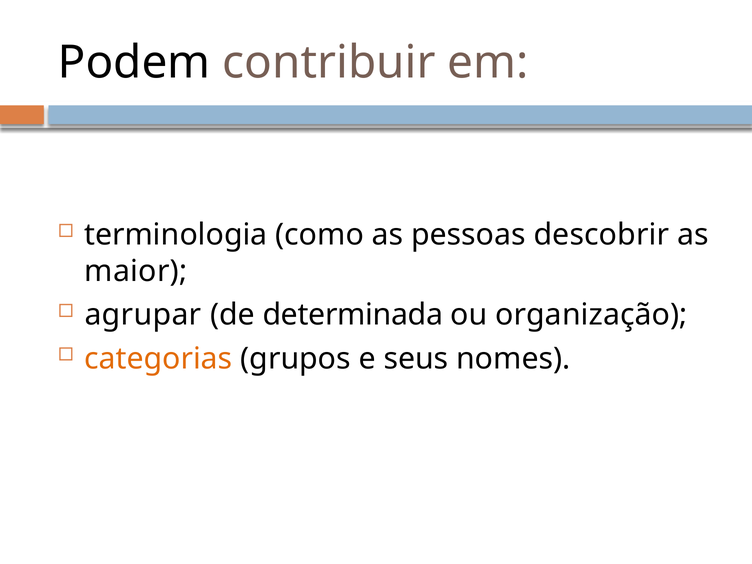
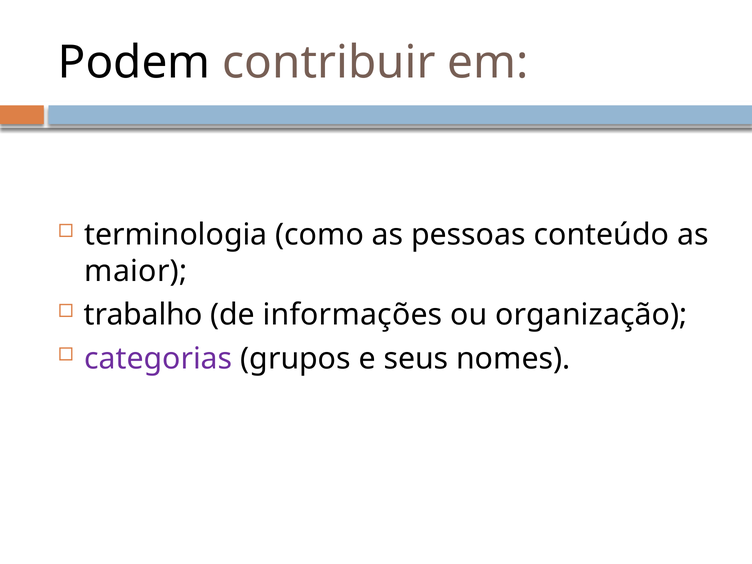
descobrir: descobrir -> conteúdo (601, 235)
agrupar: agrupar -> trabalho (143, 315)
determinada: determinada -> informações (353, 315)
categorias colour: orange -> purple (158, 359)
